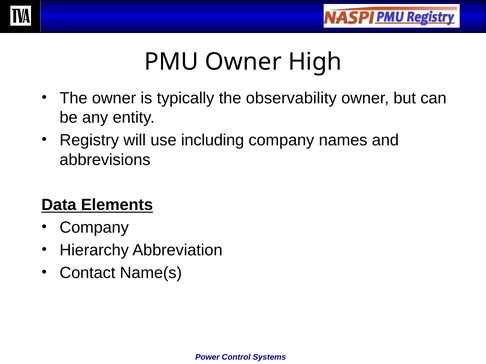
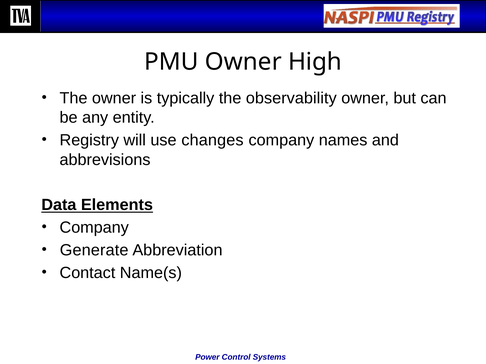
including: including -> changes (212, 140)
Hierarchy: Hierarchy -> Generate (94, 251)
